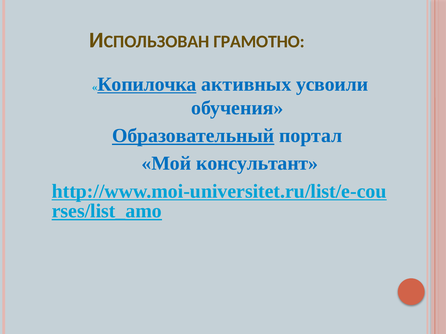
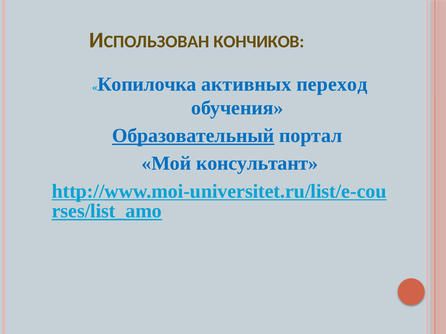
ГРАМОТНО: ГРАМОТНО -> КОНЧИКОВ (259, 42)
Копилочка underline: present -> none (147, 84)
усвоили: усвоили -> переход (332, 84)
